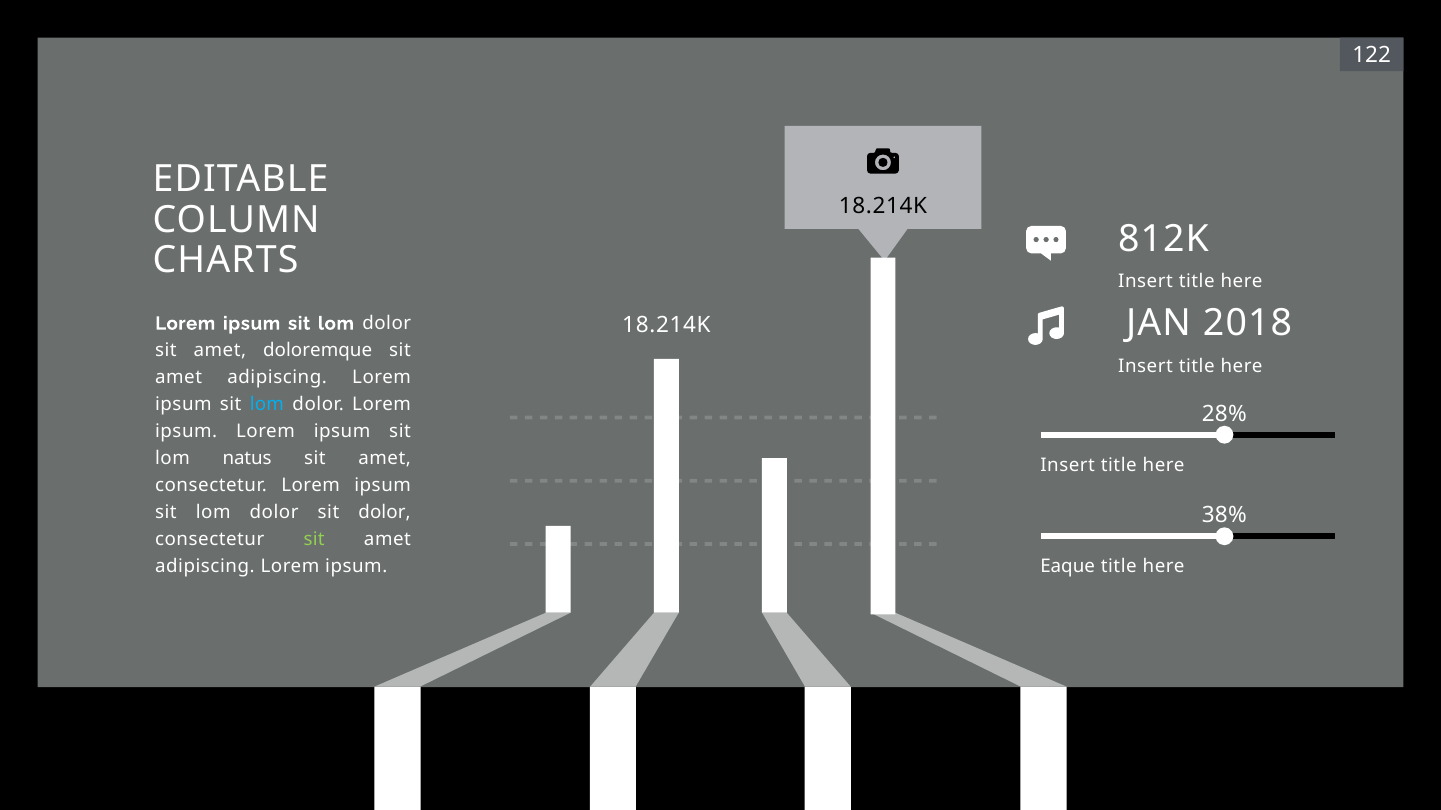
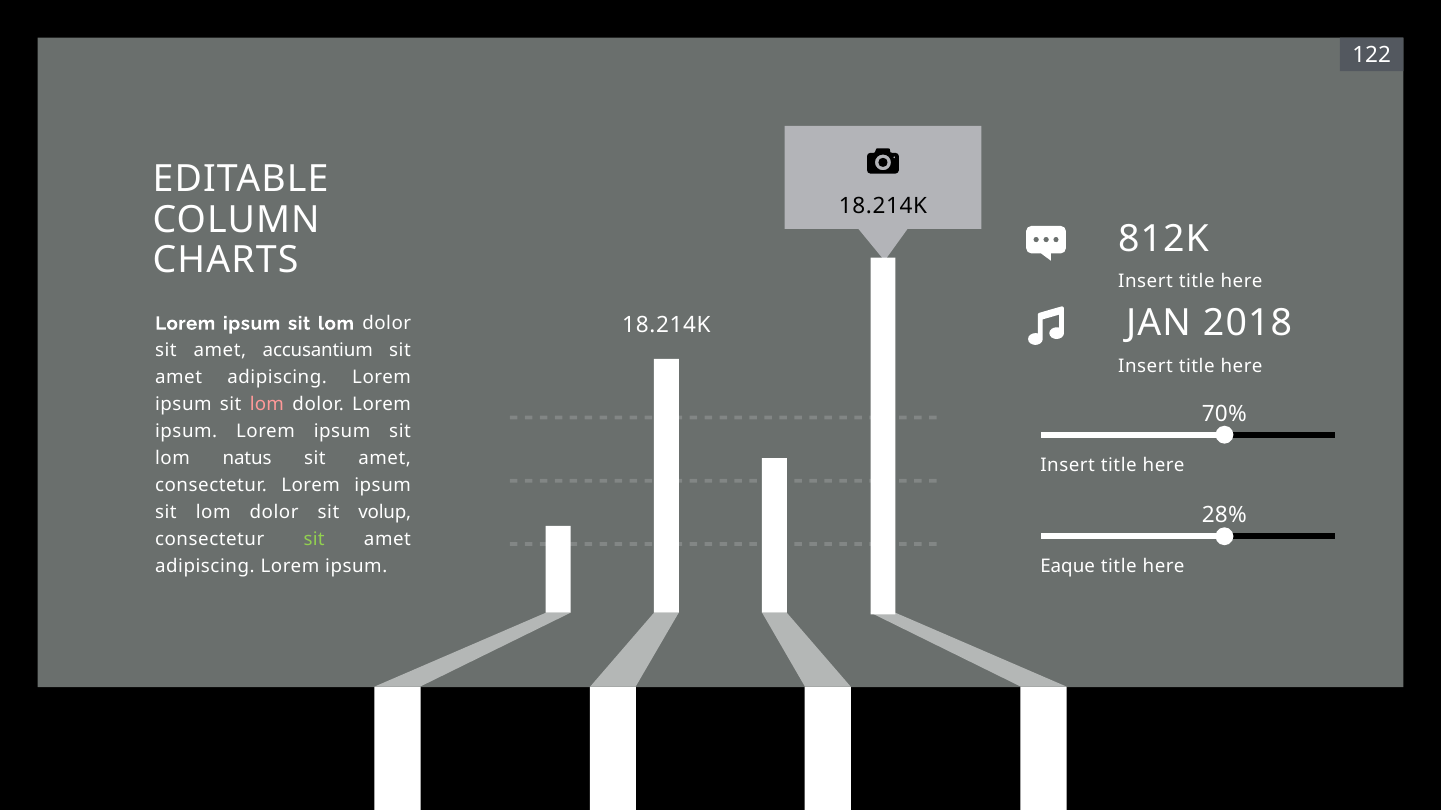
doloremque: doloremque -> accusantium (318, 351)
lom colour: light blue -> pink (267, 405)
28%: 28% -> 70% (1224, 414)
sit dolor: dolor -> volup (385, 513)
38%: 38% -> 28% (1224, 516)
